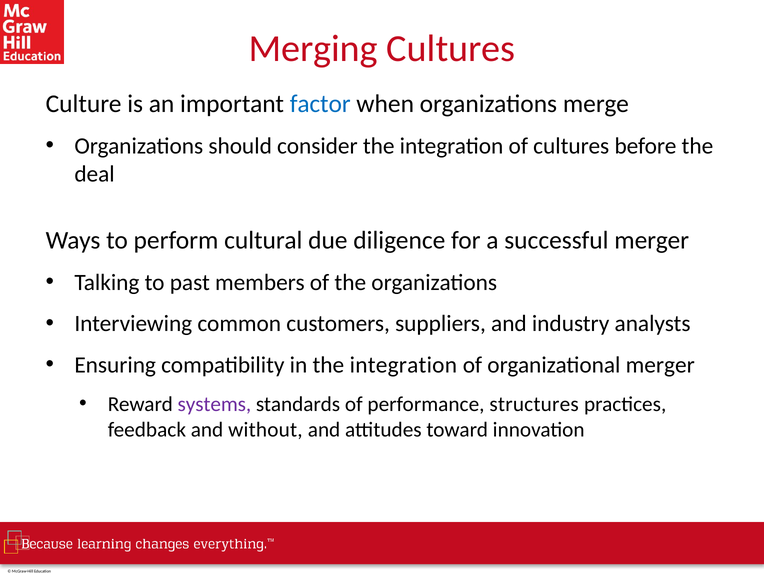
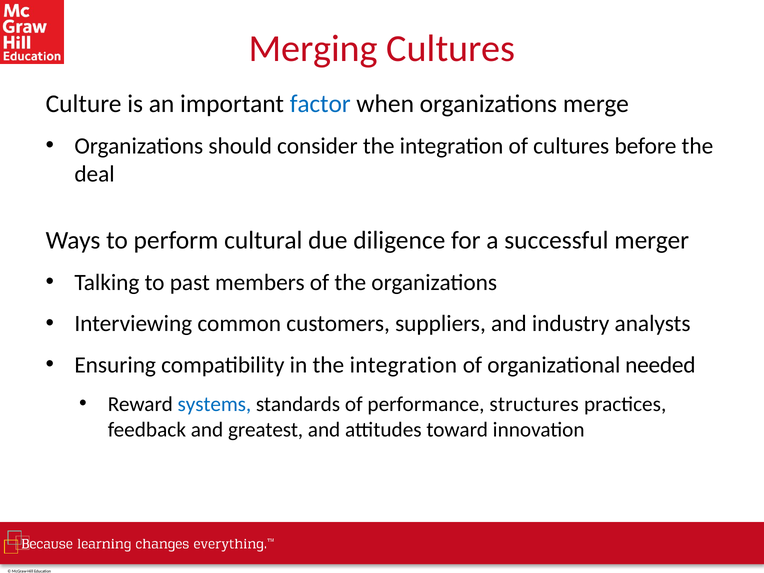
organizational merger: merger -> needed (660, 365)
systems colour: purple -> blue (214, 404)
without: without -> greatest (266, 430)
